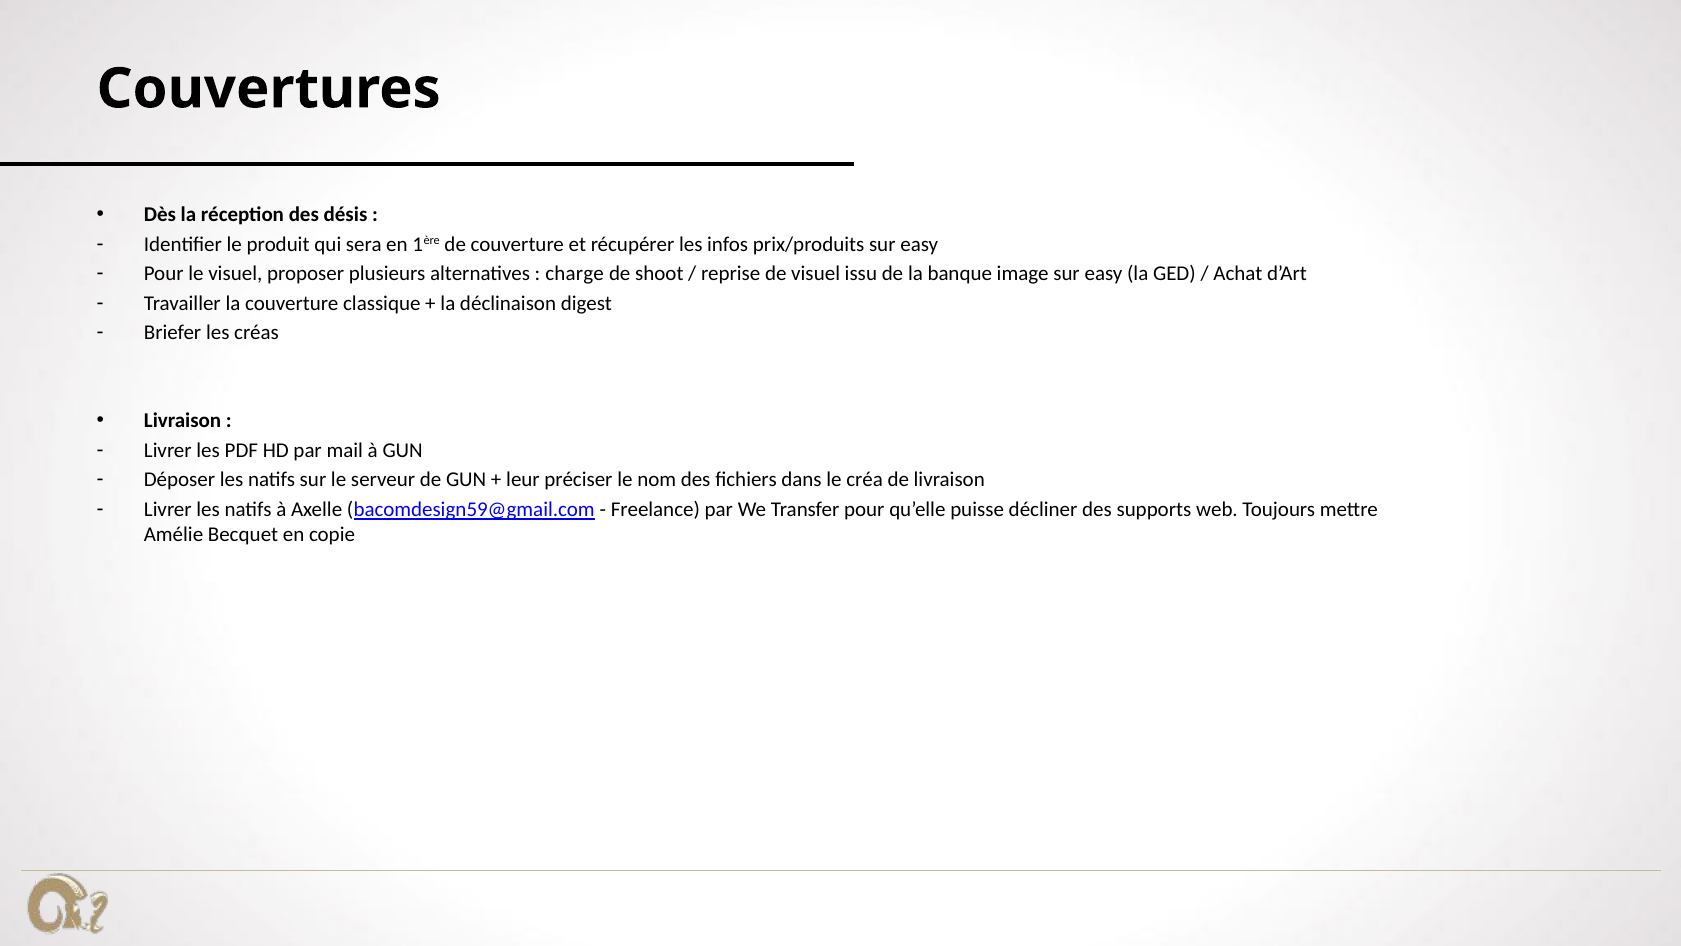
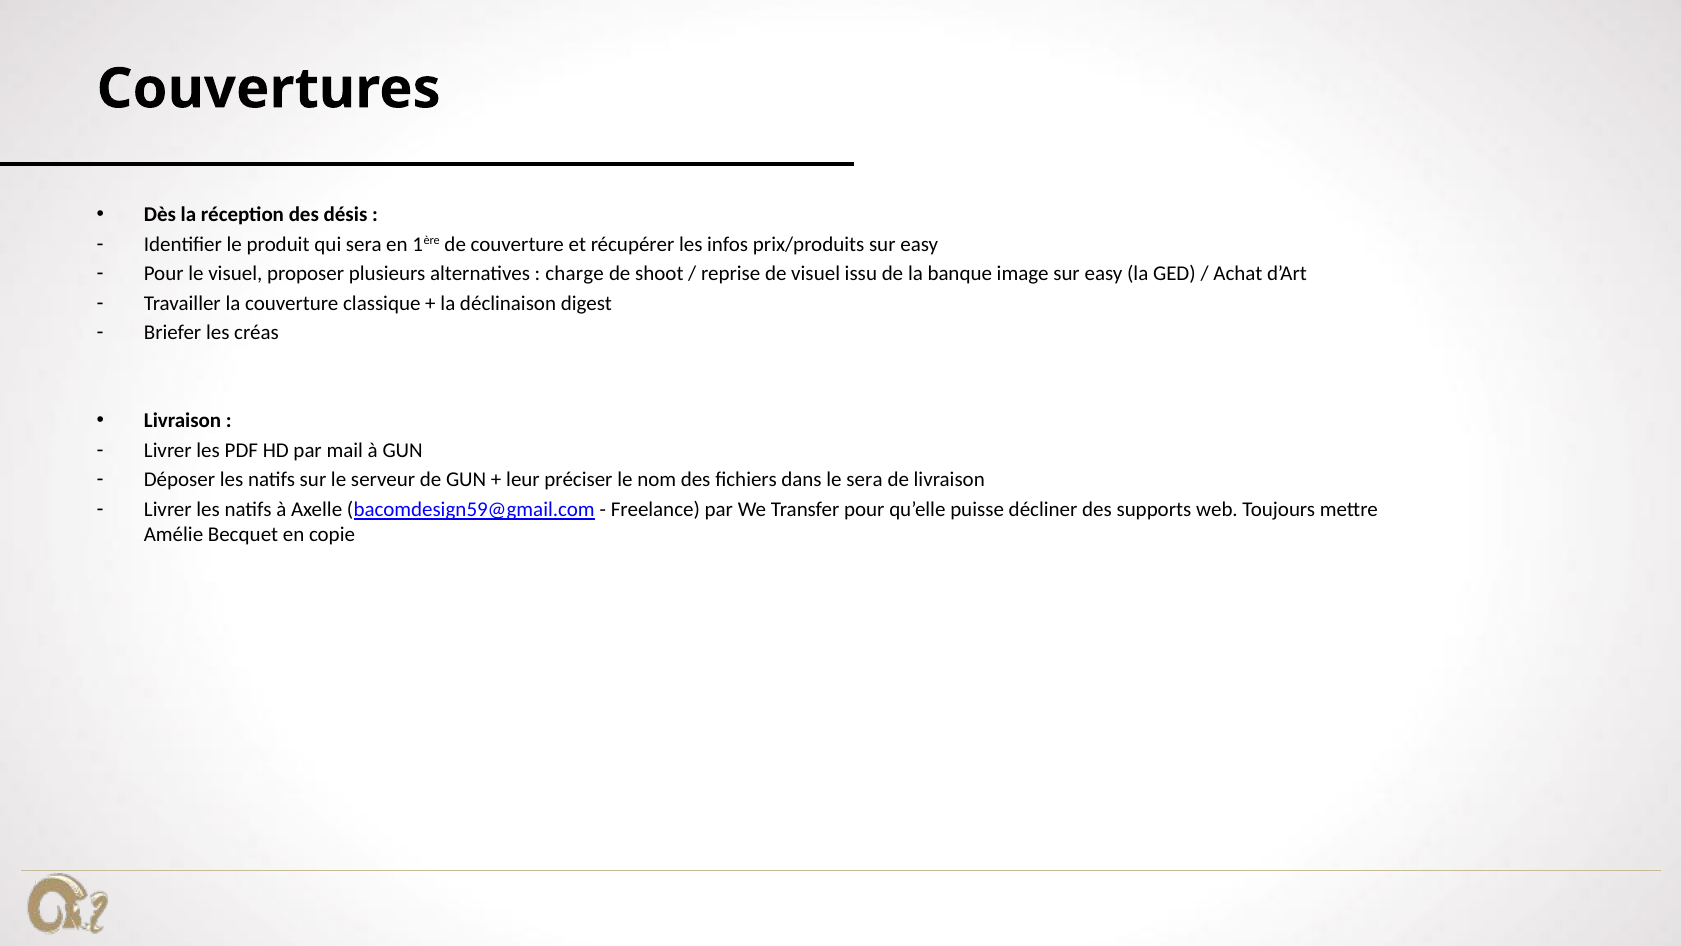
le créa: créa -> sera (865, 480)
